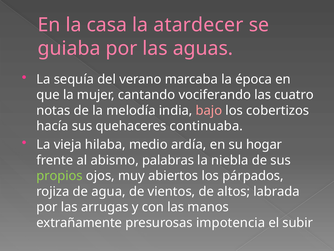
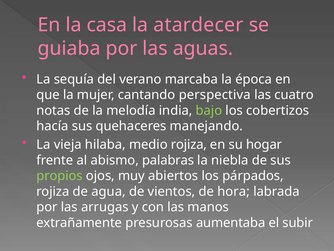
vociferando: vociferando -> perspectiva (215, 95)
bajo colour: pink -> light green (209, 110)
continuaba: continuaba -> manejando (206, 126)
medio ardía: ardía -> rojiza (189, 144)
altos: altos -> hora (234, 191)
impotencia: impotencia -> aumentaba (231, 222)
